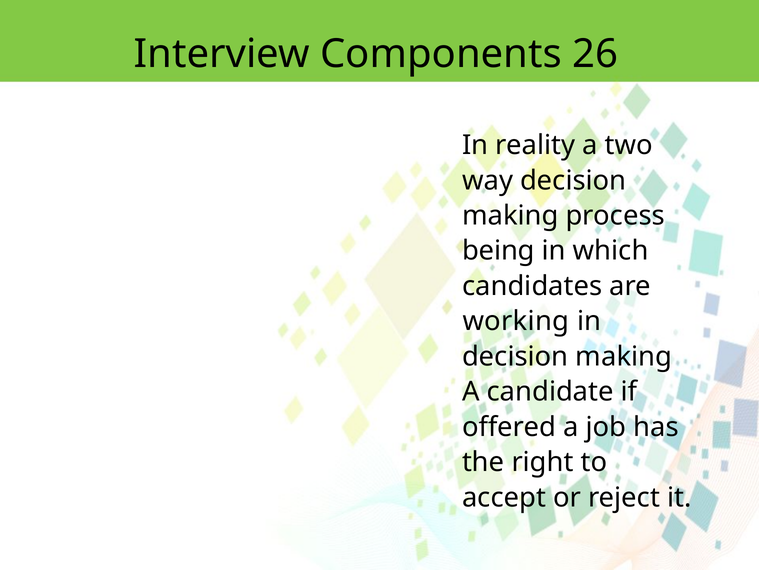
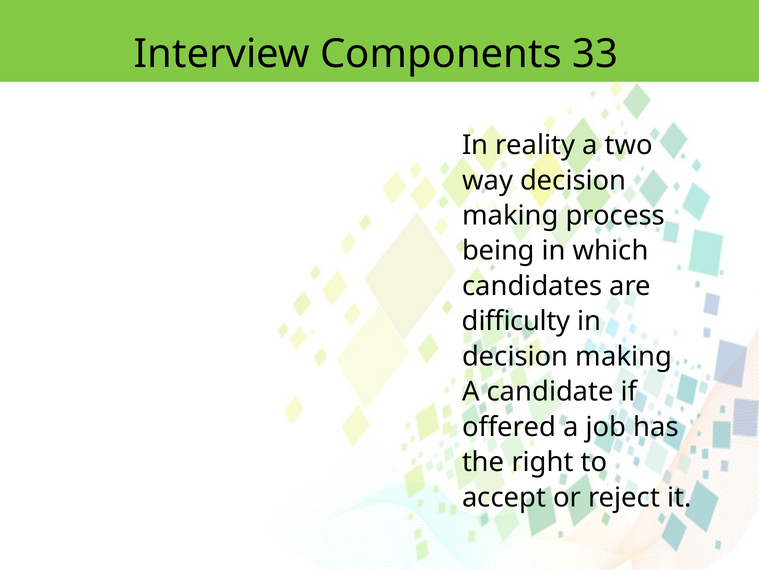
26: 26 -> 33 (595, 54)
working: working -> difficulty (516, 321)
